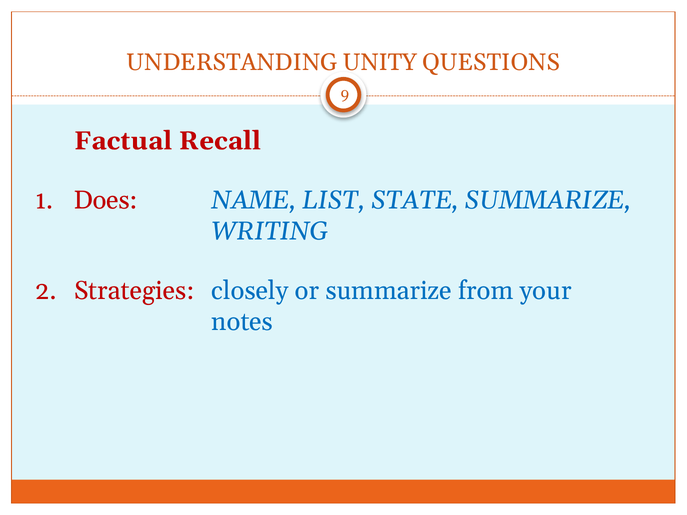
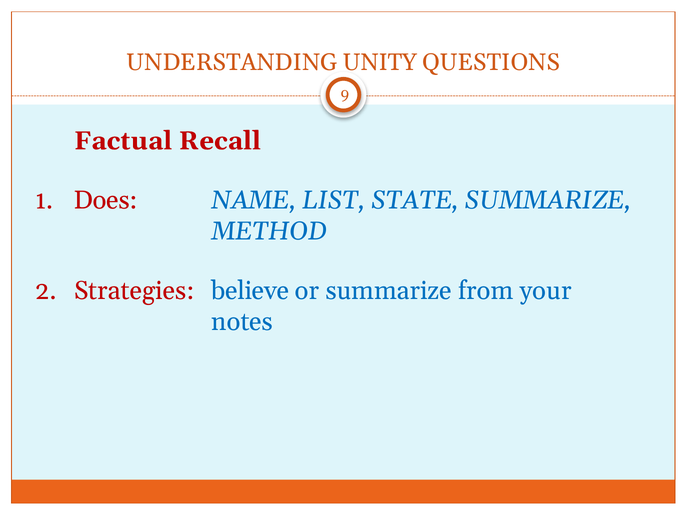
WRITING: WRITING -> METHOD (270, 231)
closely: closely -> believe (250, 291)
